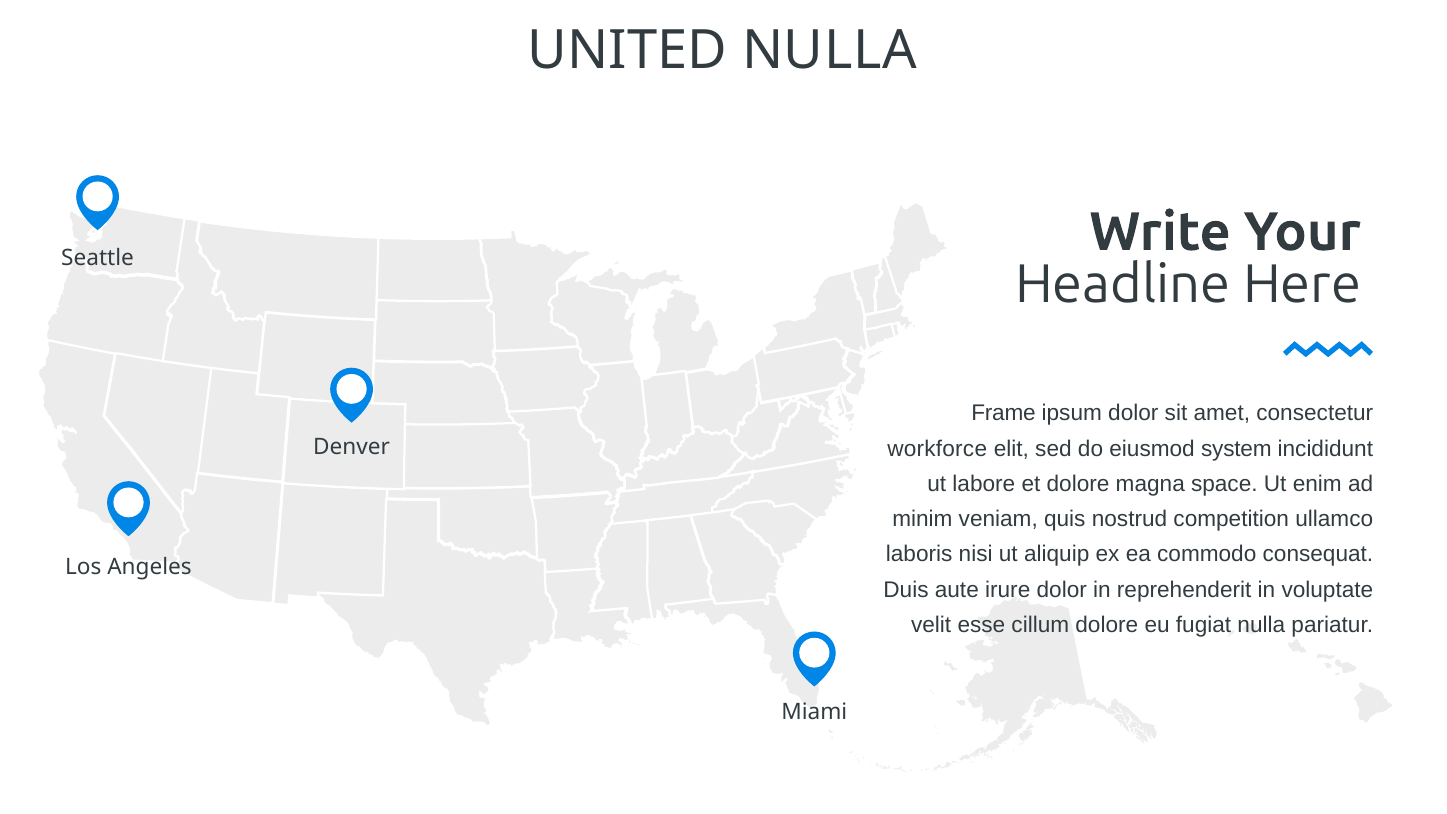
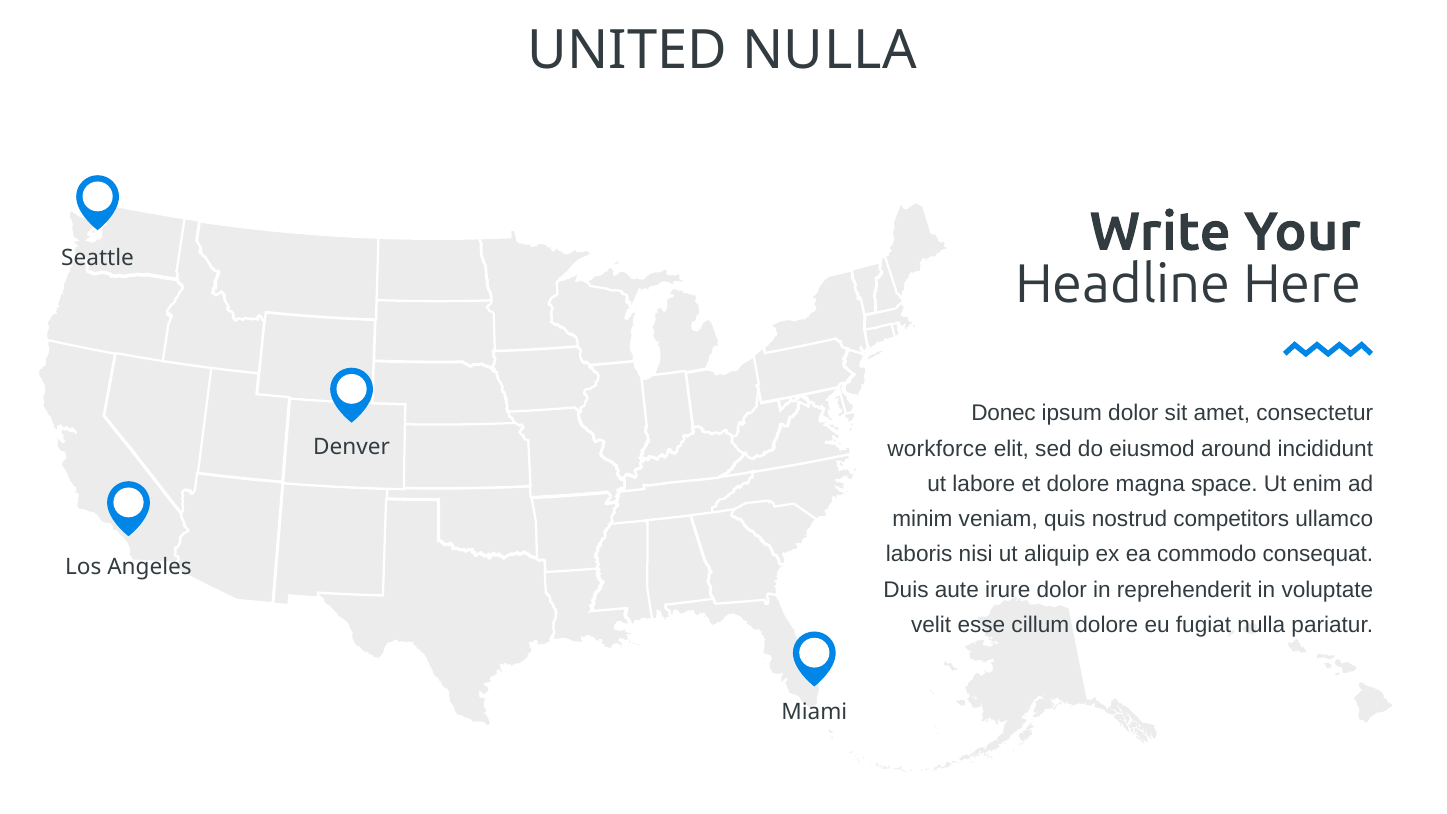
Frame: Frame -> Donec (1004, 413)
system: system -> around (1236, 449)
competition: competition -> competitors (1231, 519)
